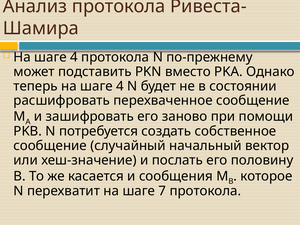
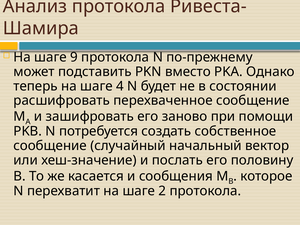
4: 4 -> 9 (74, 57)
7: 7 -> 2 (162, 191)
